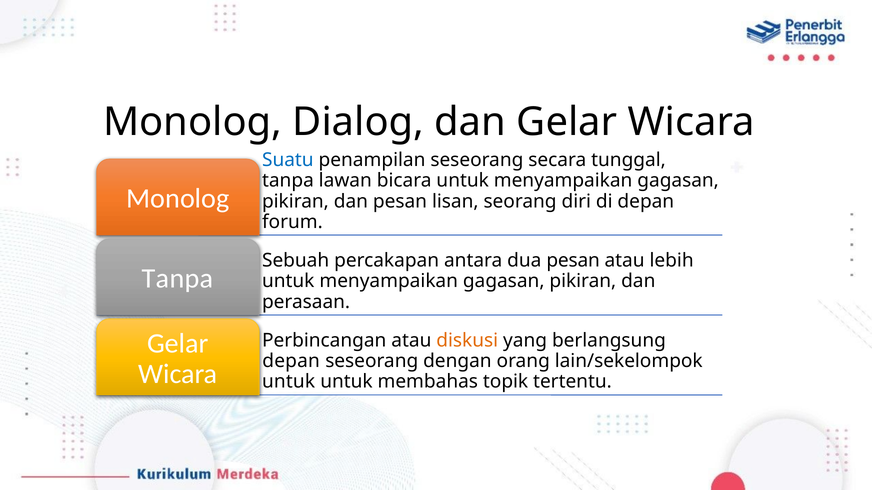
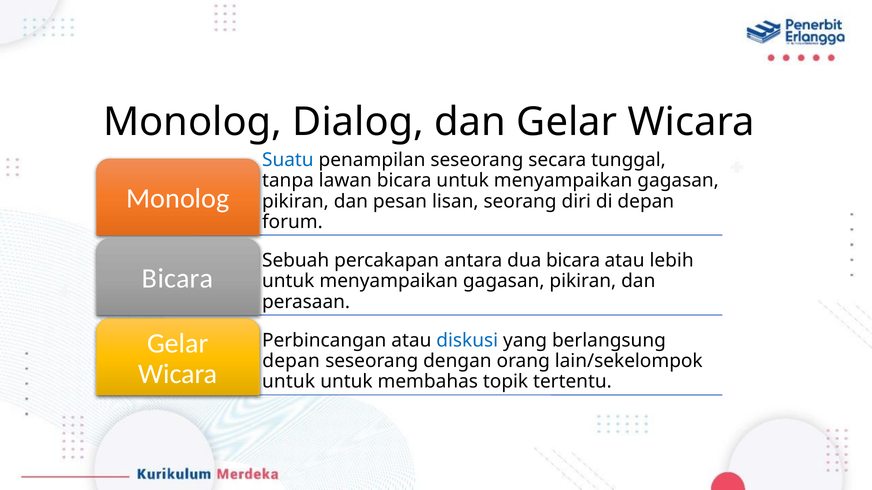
dua pesan: pesan -> bicara (573, 261)
Tanpa: Tanpa -> Bicara (178, 279)
diskusi colour: orange -> blue (467, 341)
